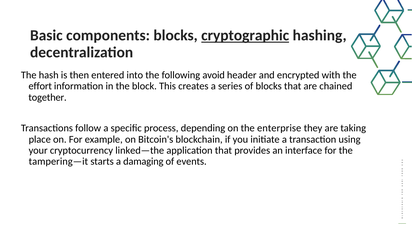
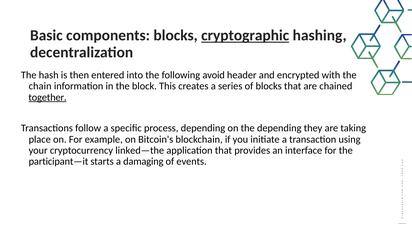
effort: effort -> chain (40, 86)
together underline: none -> present (48, 97)
the enterprise: enterprise -> depending (279, 128)
tampering—it: tampering—it -> participant—it (58, 161)
